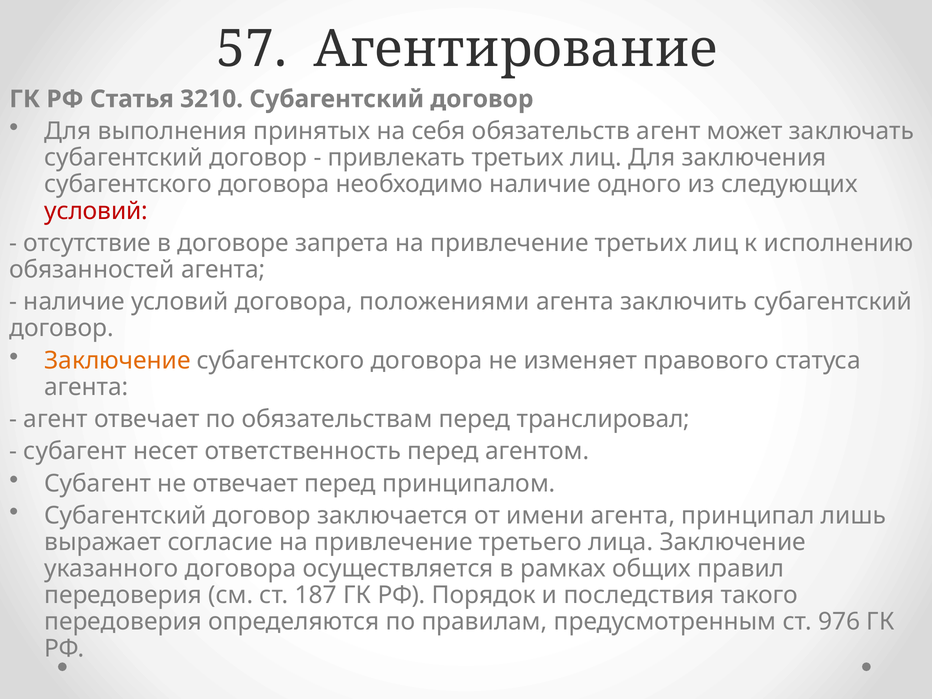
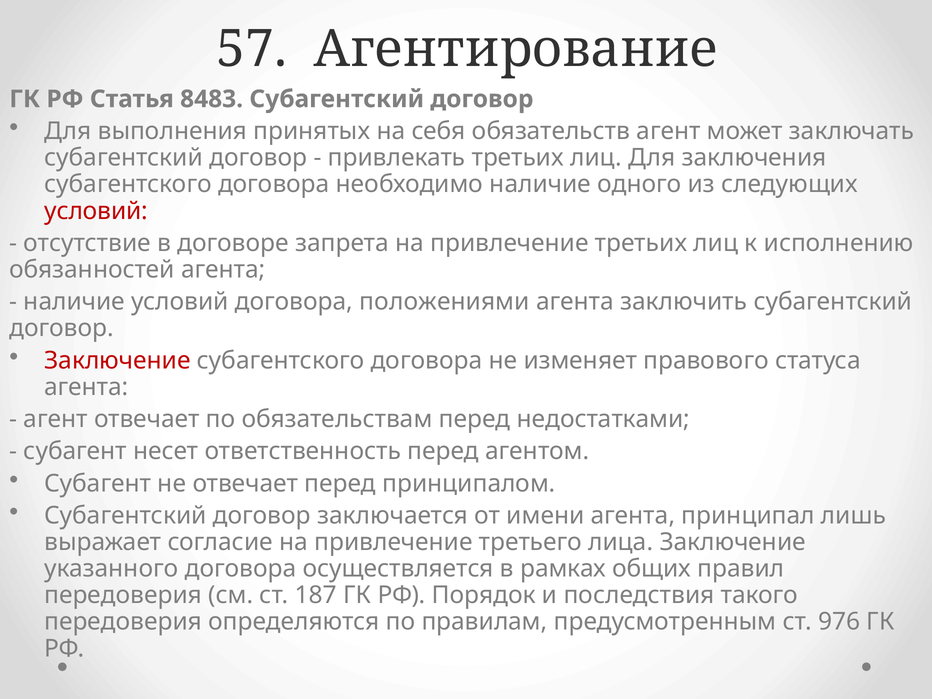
3210: 3210 -> 8483 (212, 99)
Заключение colour: orange -> red (117, 360)
транслировал: транслировал -> недостатками (603, 419)
